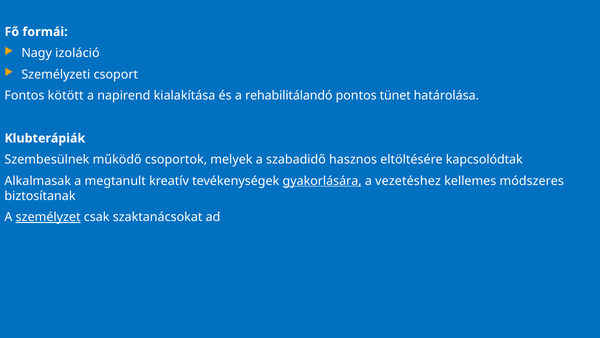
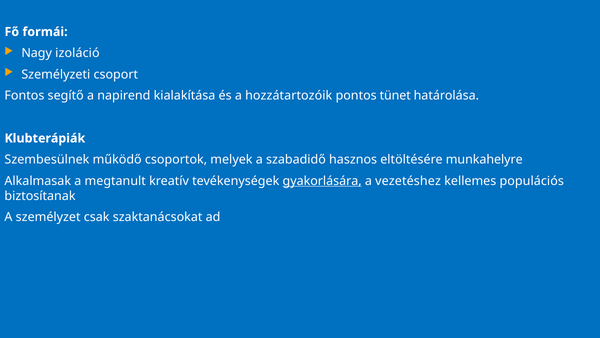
kötött: kötött -> segítő (66, 96)
rehabilitálandó: rehabilitálandó -> hozzátartozóik (289, 96)
kapcsolódtak: kapcsolódtak -> munkahelyre (484, 159)
módszeres: módszeres -> populációs (532, 181)
személyzet underline: present -> none (48, 217)
